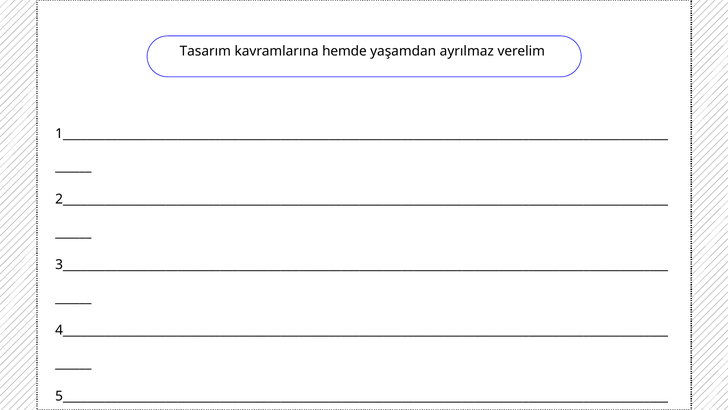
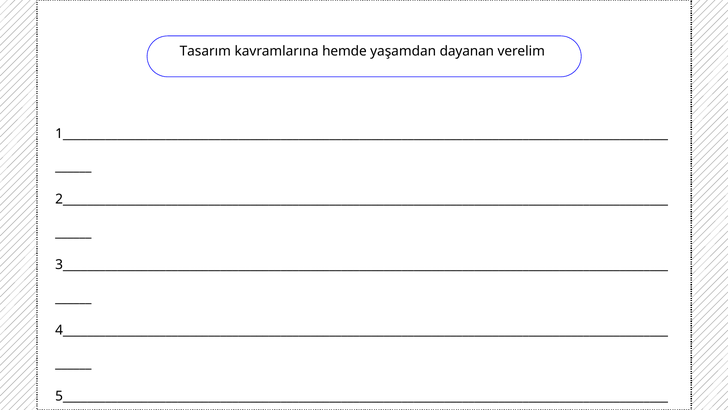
ayrılmaz: ayrılmaz -> dayanan (467, 51)
